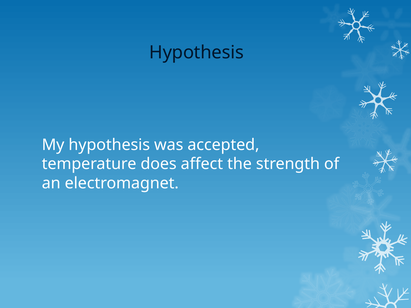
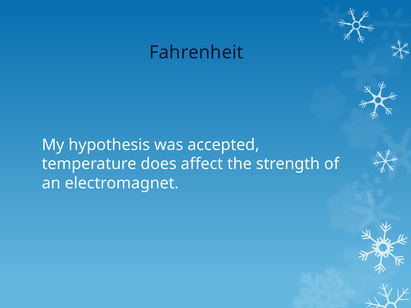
Hypothesis: Hypothesis -> Fahrenheit (196, 52)
